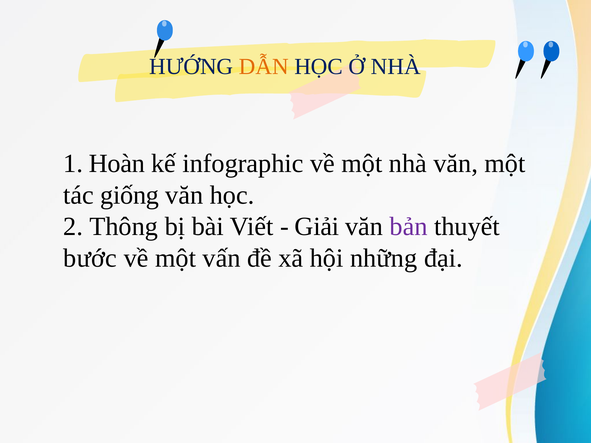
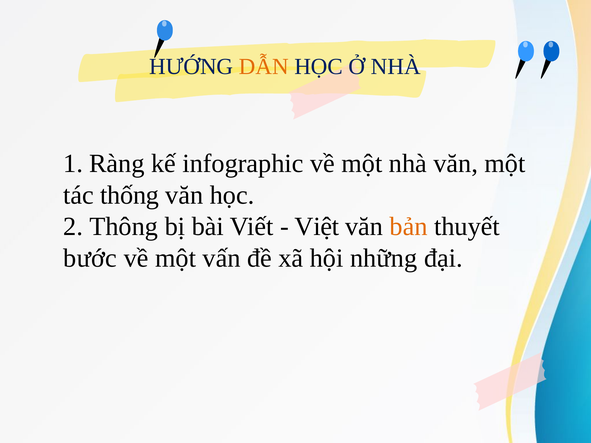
Hoàn: Hoàn -> Ràng (117, 164)
giống: giống -> thống (130, 195)
Giải: Giải -> Việt (317, 227)
bản colour: purple -> orange (409, 227)
